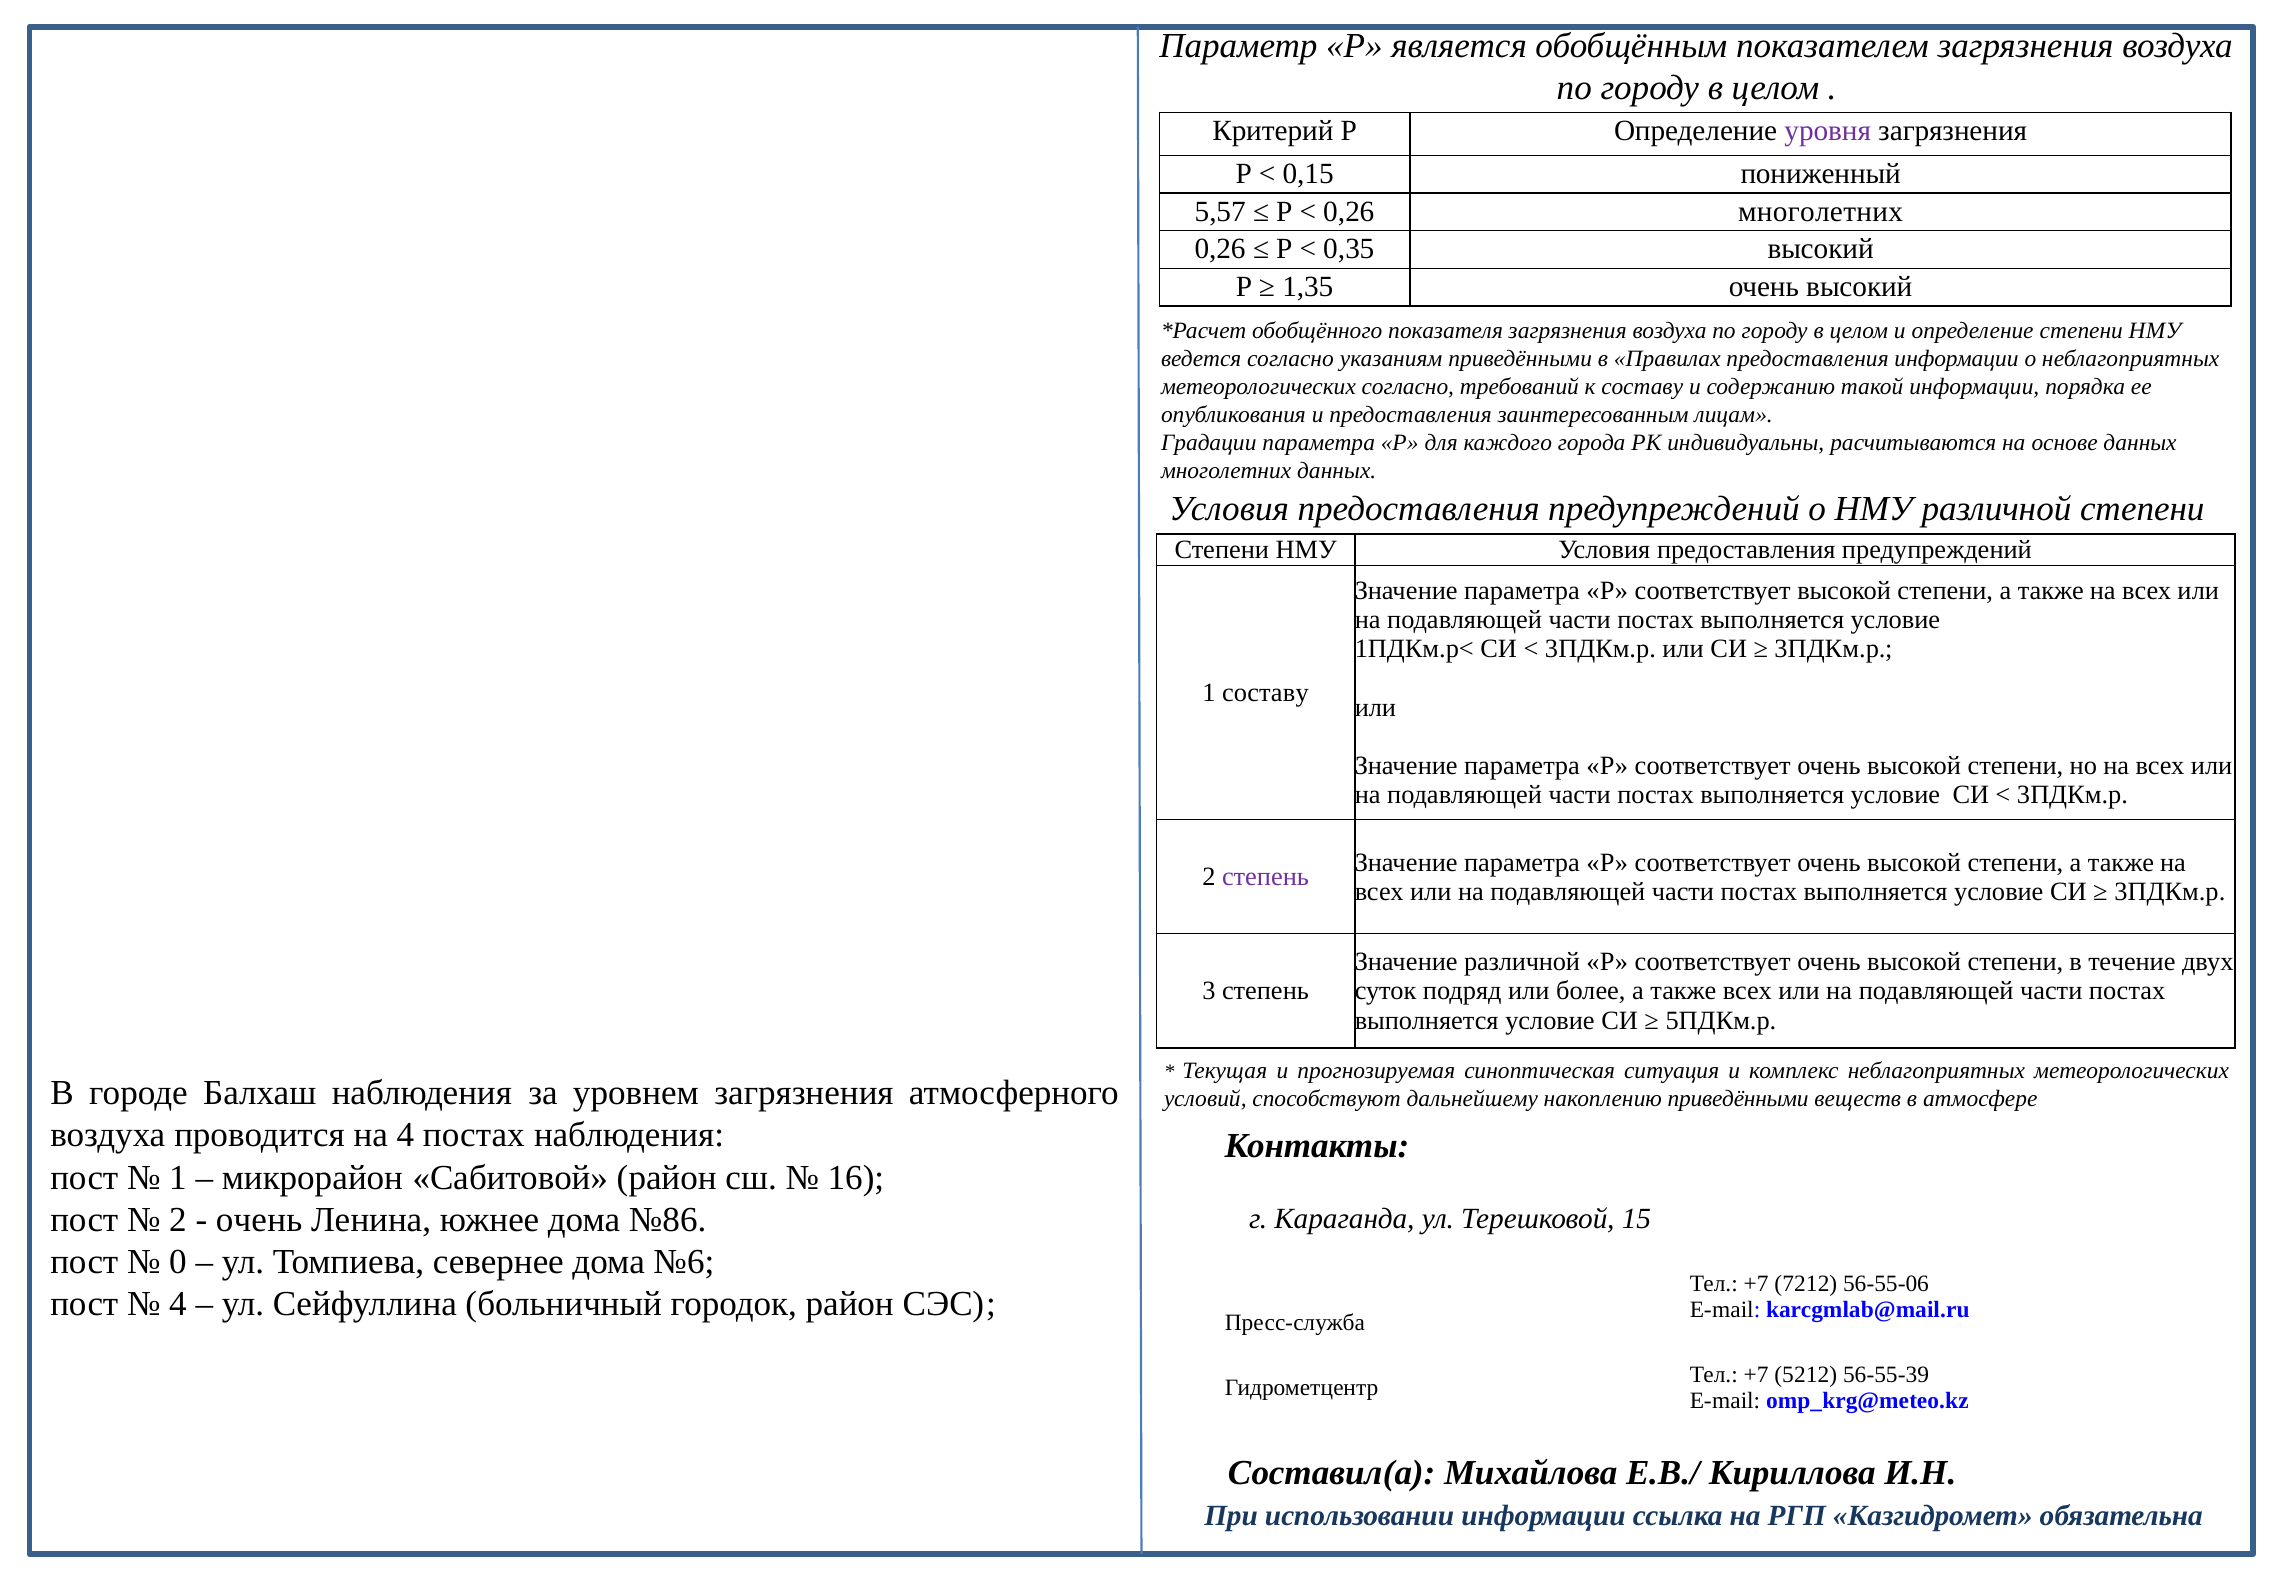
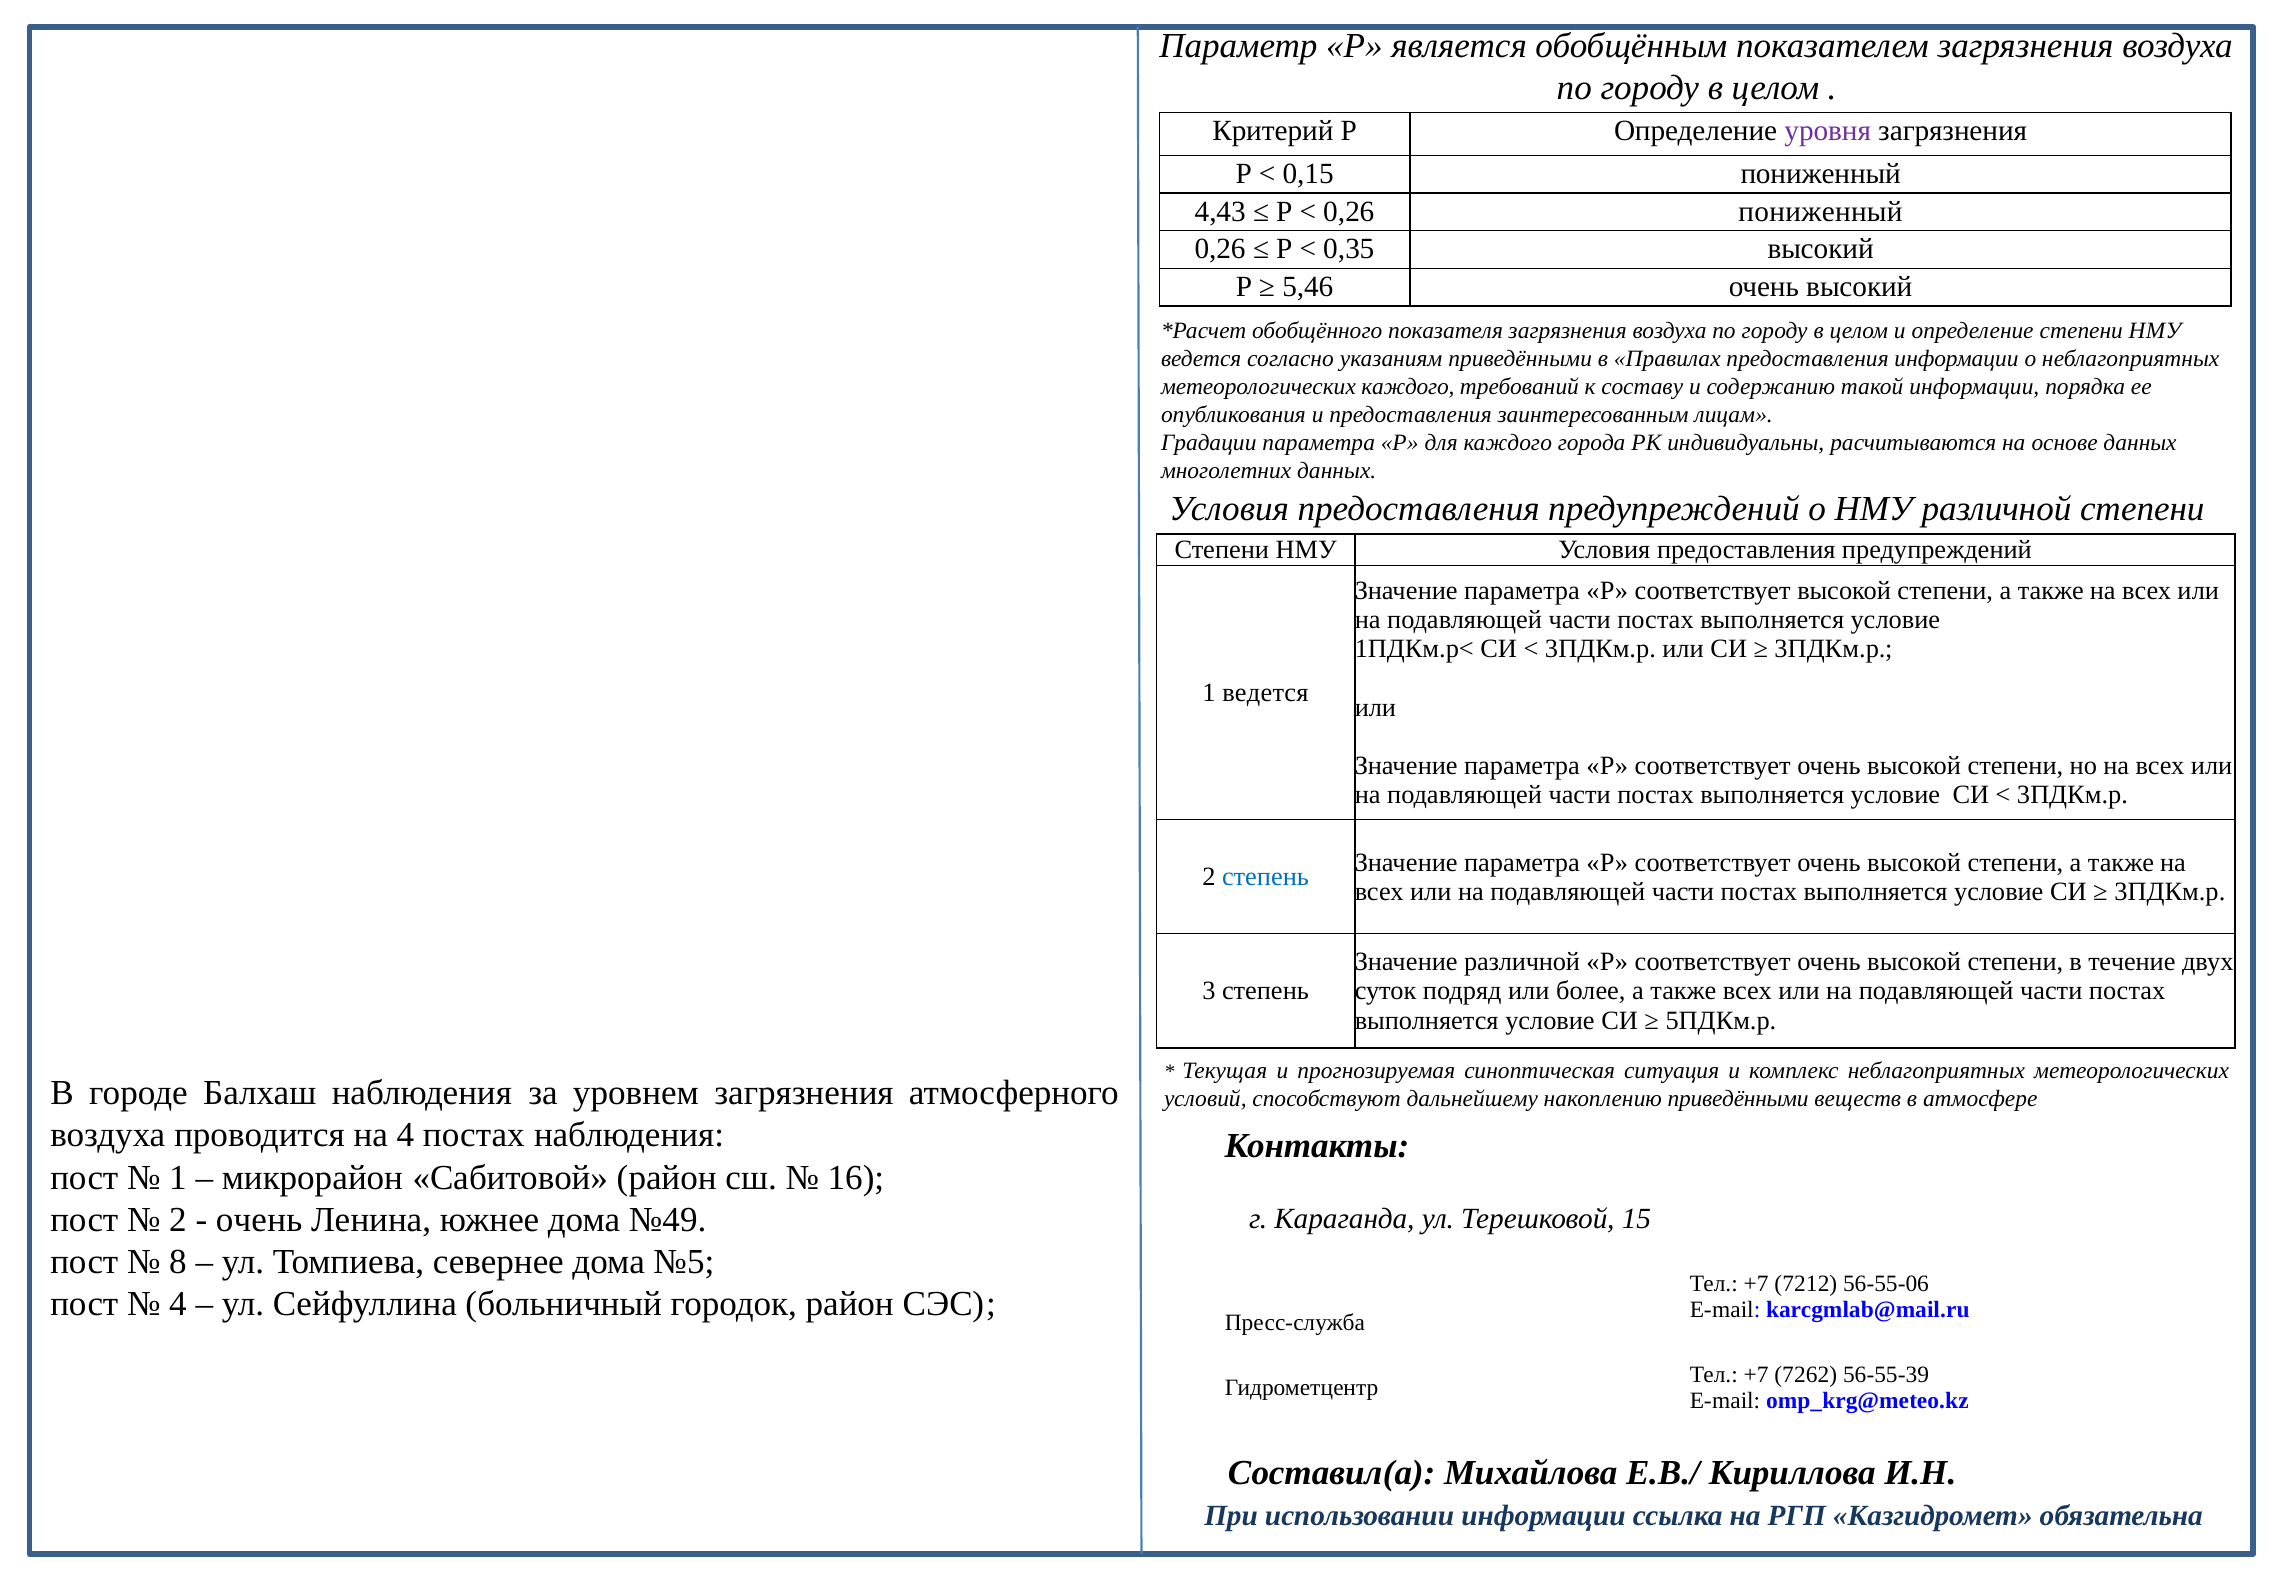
5,57: 5,57 -> 4,43 (1220, 212)
0,26 многолетних: многолетних -> пониженный (1821, 212)
1,35: 1,35 -> 5,46 (1308, 287)
метеорологических согласно: согласно -> каждого (1408, 387)
1 составу: составу -> ведется (1265, 693)
степень colour: purple -> blue (1265, 877)
№86: №86 -> №49 (668, 1219)
0: 0 -> 8 (178, 1261)
№6: №6 -> №5 (684, 1261)
5212: 5212 -> 7262 (1806, 1375)
